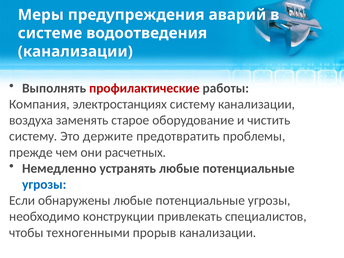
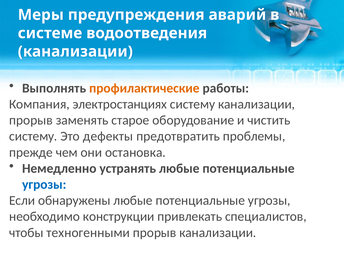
профилактические colour: red -> orange (144, 88)
воздуха: воздуха -> прорыв (31, 120)
держите: держите -> дефекты (108, 136)
расчетных: расчетных -> остановка (135, 152)
